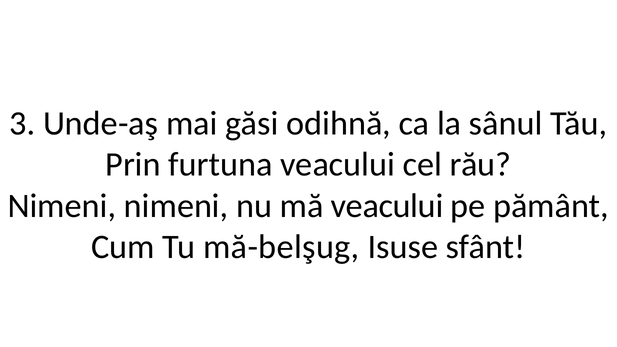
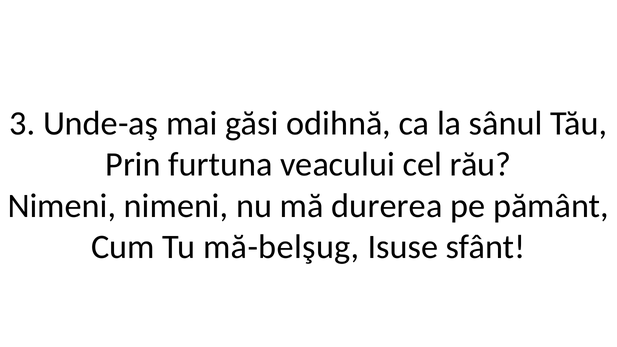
mă veacului: veacului -> durerea (387, 206)
